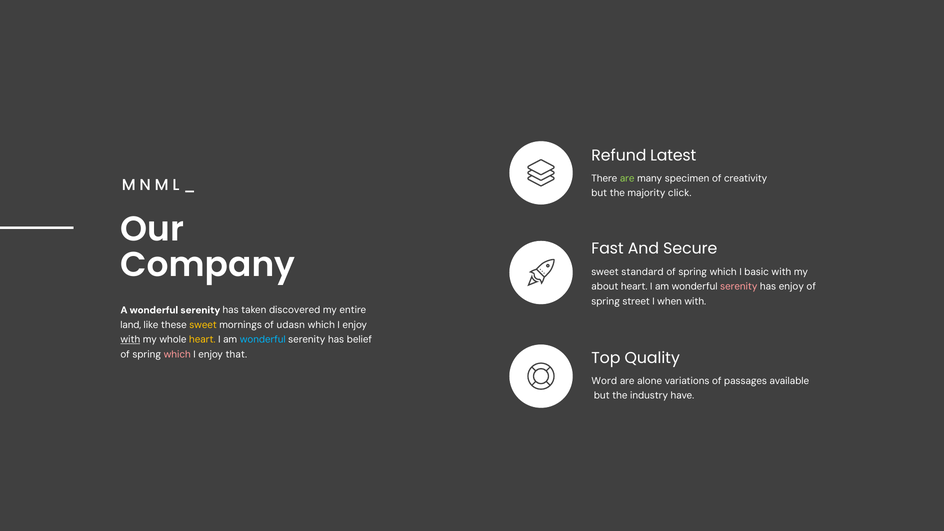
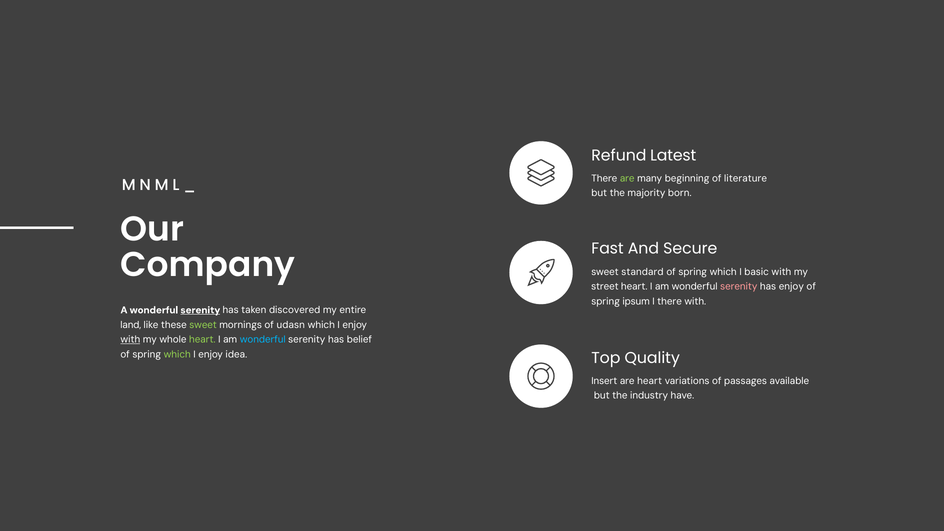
specimen: specimen -> beginning (687, 178)
creativity: creativity -> literature (746, 178)
click: click -> born (680, 193)
about: about -> street (605, 287)
street: street -> ipsum (636, 301)
I when: when -> there (670, 301)
serenity underline: none -> present (200, 310)
sweet colour: yellow -> light green (203, 325)
heart colour: yellow -> light green (202, 340)
which colour: pink -> light green (177, 354)
that: that -> idea (236, 354)
Word: Word -> Insert (604, 381)
are alone: alone -> heart (650, 381)
